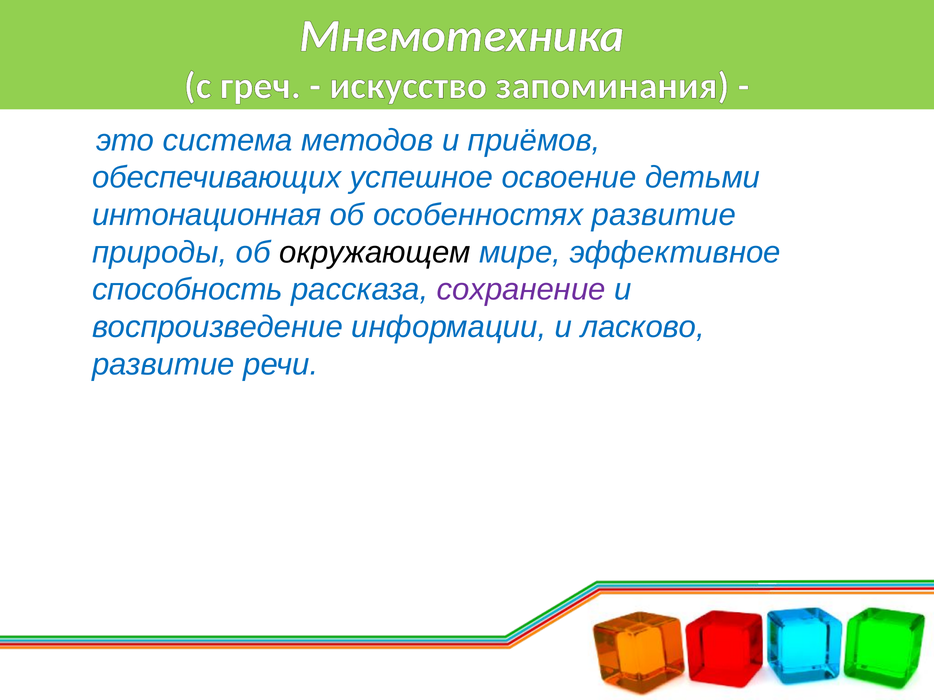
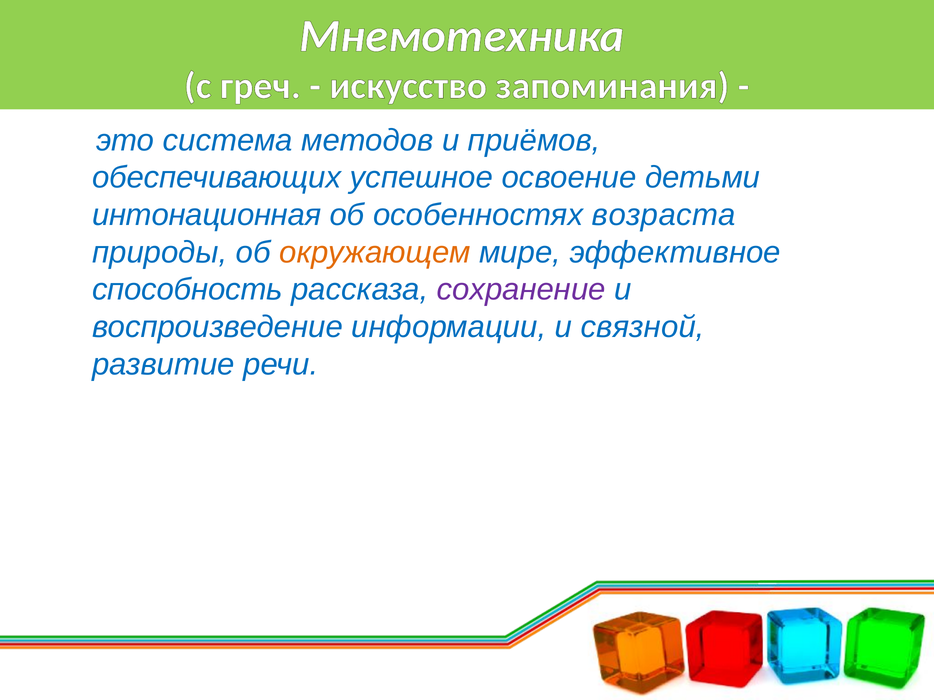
особенностях развитие: развитие -> возраста (664, 215)
окружающем colour: black -> orange (375, 252)
ласково: ласково -> связной (643, 327)
